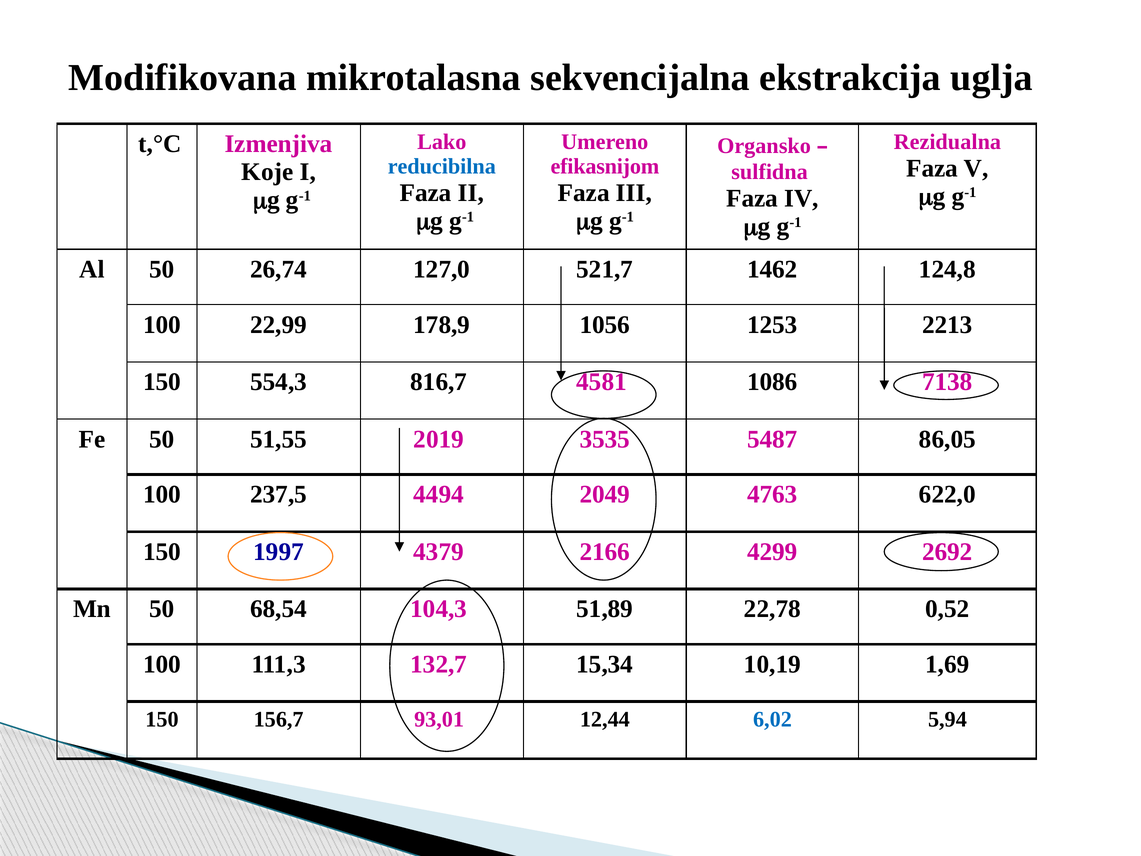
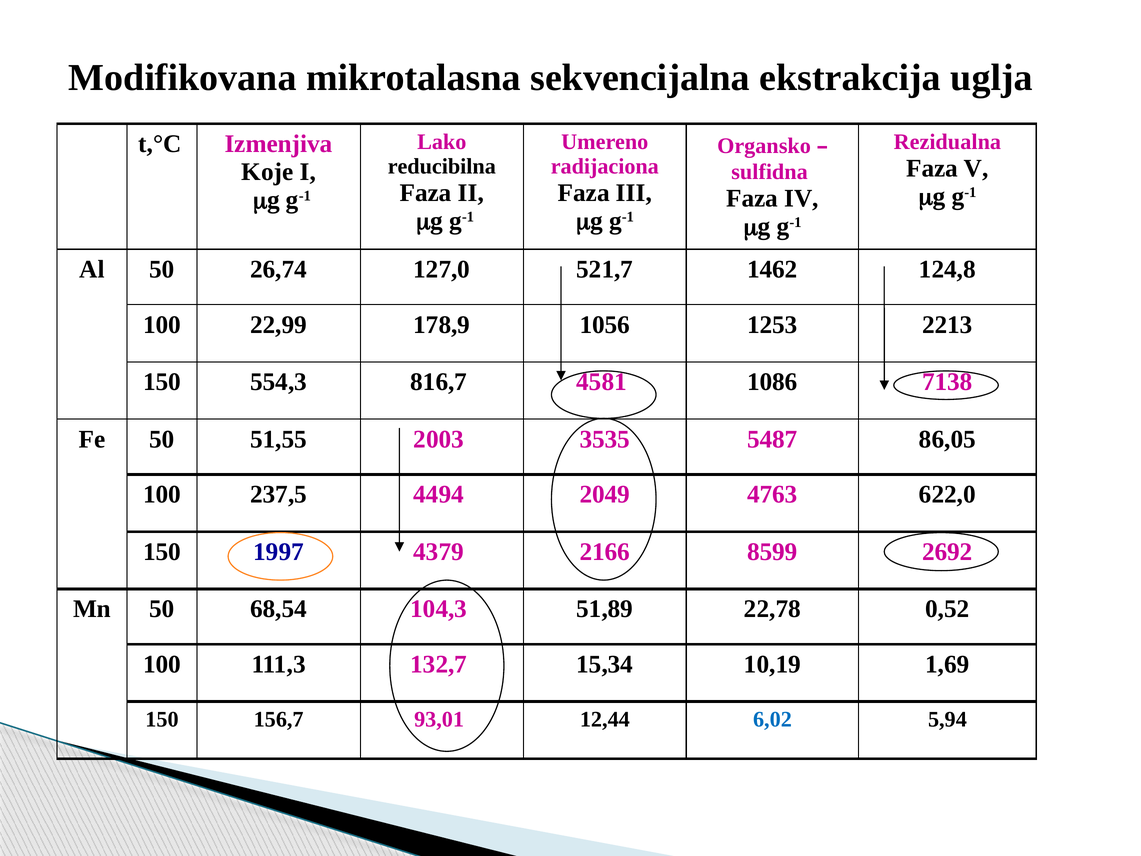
reducibilna colour: blue -> black (442, 166)
efikasnijom: efikasnijom -> radijaciona (605, 166)
2019: 2019 -> 2003 (439, 439)
4299: 4299 -> 8599 (772, 551)
